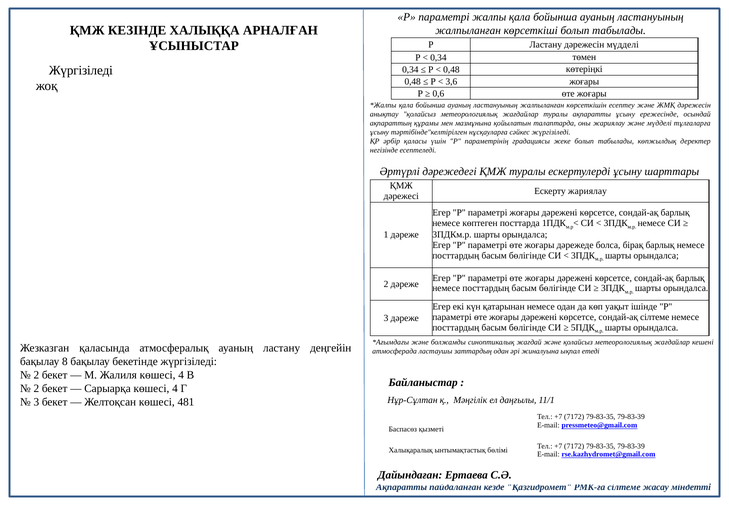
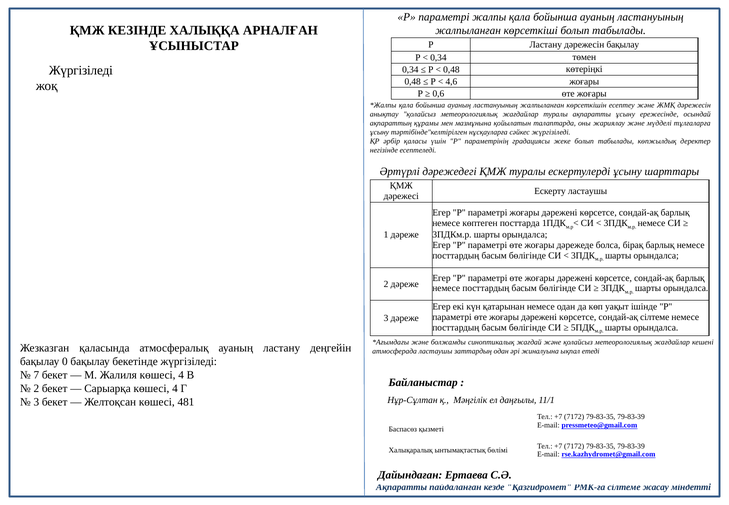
дәрежесін мүдделі: мүдделі -> бақылау (623, 44)
3,6: 3,6 -> 4,6 (451, 82)
Ескерту жариялау: жариялау -> ластаушы (588, 191)
8: 8 -> 0 (65, 361)
2: 2 -> 7 (36, 375)
